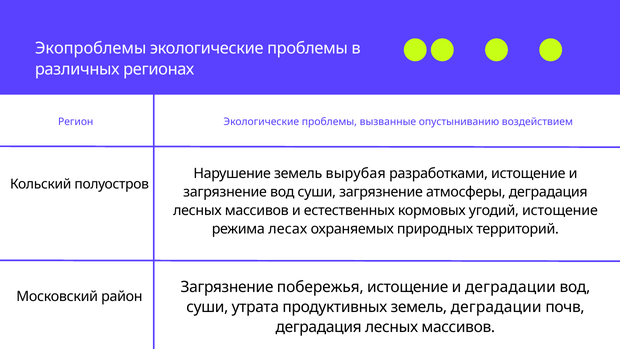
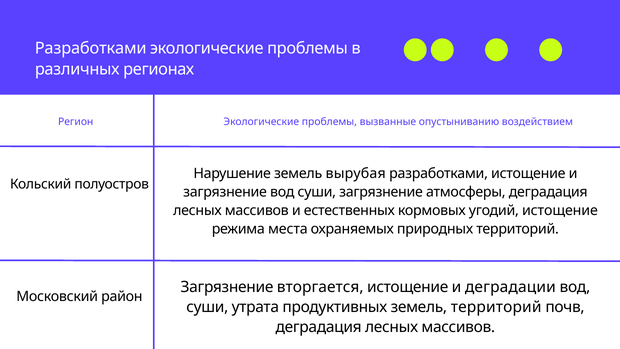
Экопроблемы: Экопроблемы -> Разработками (91, 48)
лесах: лесах -> места (288, 229)
побережья: побережья -> вторгается (320, 287)
земель деградации: деградации -> территорий (496, 307)
